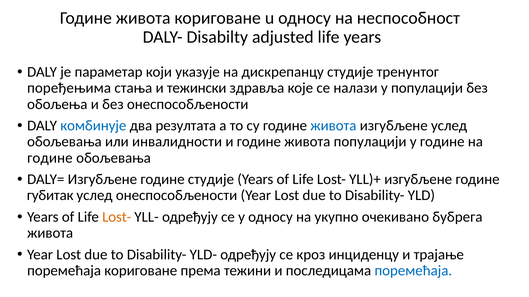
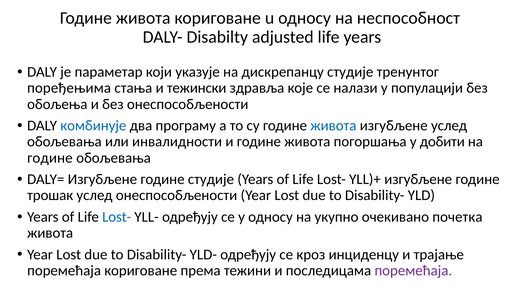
резултата: резултата -> програму (186, 126)
живота популацији: популацији -> погоршања (370, 142)
у године: године -> добити (442, 142)
губитак: губитак -> трошак (50, 196)
Lost- colour: orange -> blue (117, 217)
бубрега: бубрега -> почетка (457, 217)
поремећаја colour: blue -> purple (413, 271)
